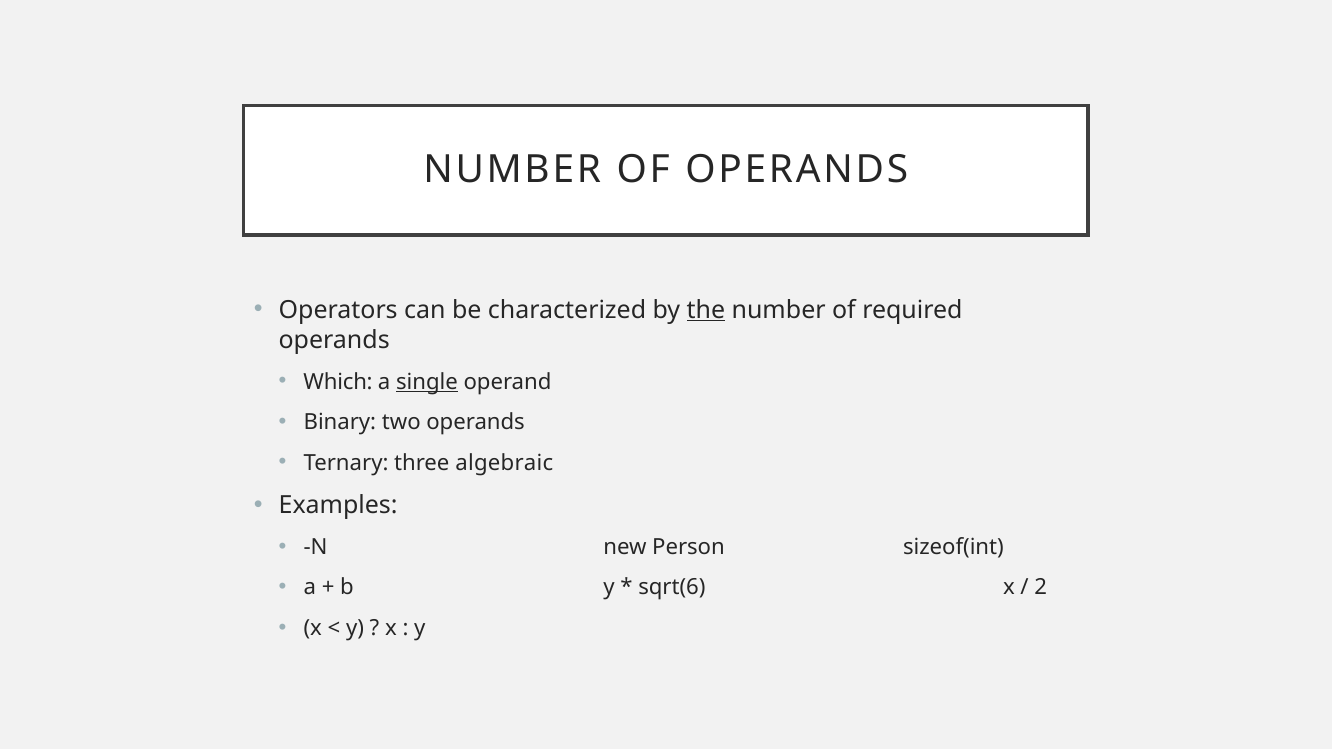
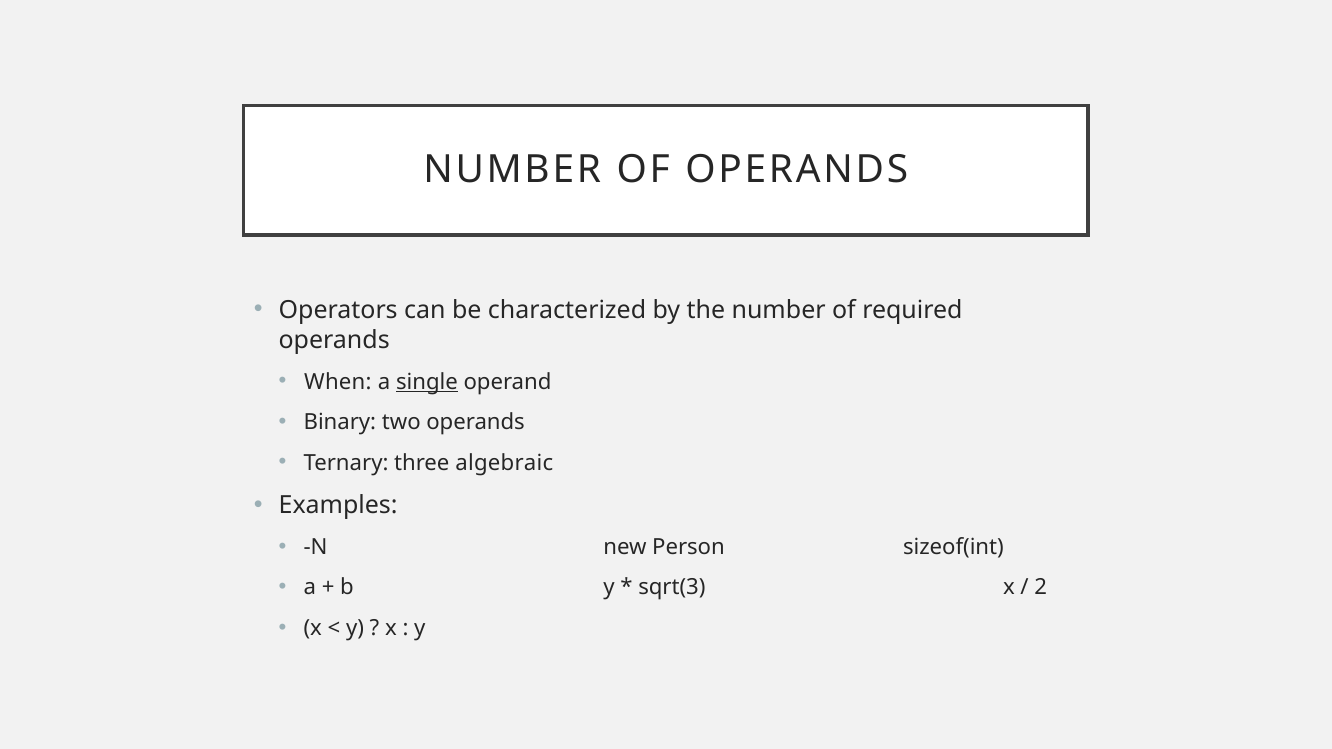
the underline: present -> none (706, 310)
Which: Which -> When (338, 382)
sqrt(6: sqrt(6 -> sqrt(3 (672, 588)
